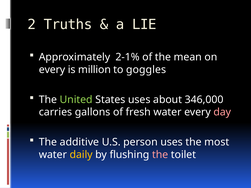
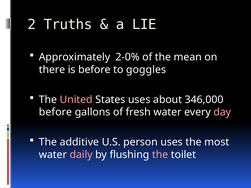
2-1%: 2-1% -> 2-0% (128, 57)
every: every -> there (52, 70)
is million: million -> before (94, 70)
United colour: light green -> pink (76, 100)
carries: carries -> before (55, 112)
daily colour: yellow -> pink (81, 155)
